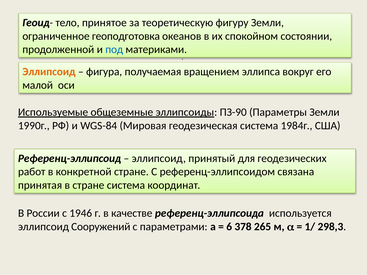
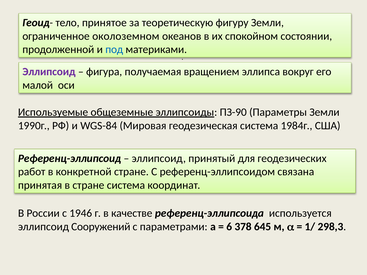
геоподготовка: геоподготовка -> околоземном (126, 36)
Эллипсоид colour: orange -> purple (49, 72)
265: 265 -> 645 (263, 227)
